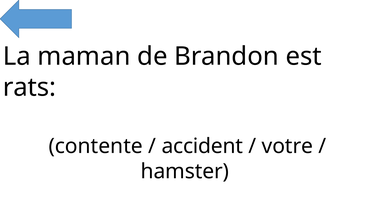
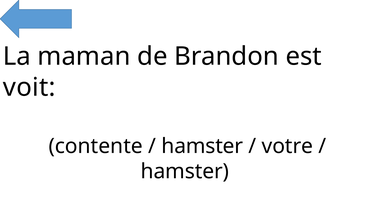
rats: rats -> voit (29, 87)
accident: accident -> hamster (202, 146)
